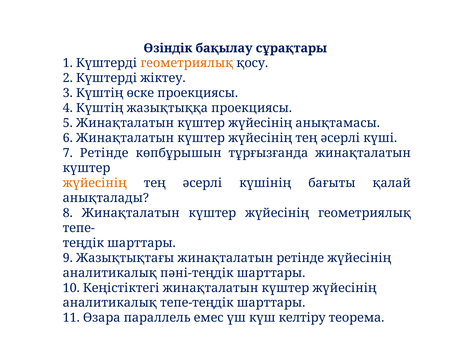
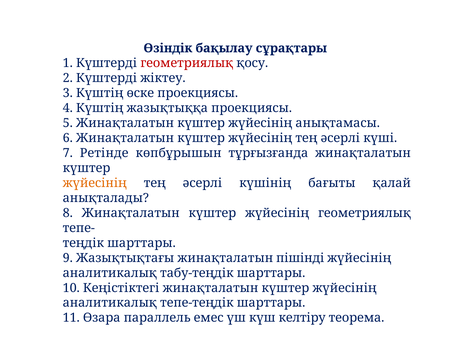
геометриялық colour: orange -> red (187, 63)
жинақталатын ретінде: ретінде -> пішінді (300, 258)
пәні-теңдік: пәні-теңдік -> табу-теңдік (197, 273)
